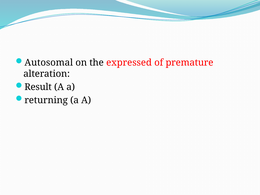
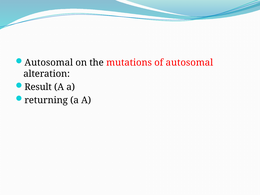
expressed: expressed -> mutations (129, 63)
of premature: premature -> autosomal (189, 63)
